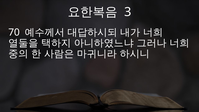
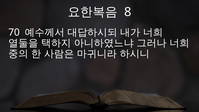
3: 3 -> 8 (128, 12)
